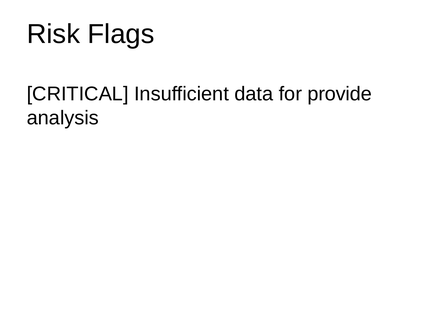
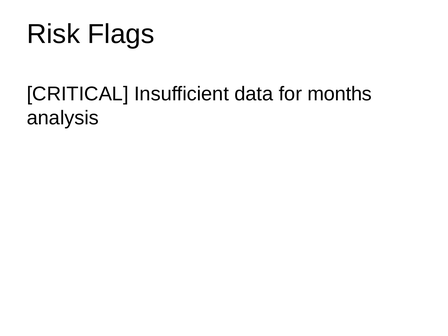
provide: provide -> months (340, 94)
